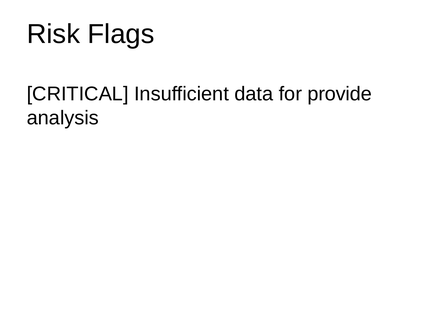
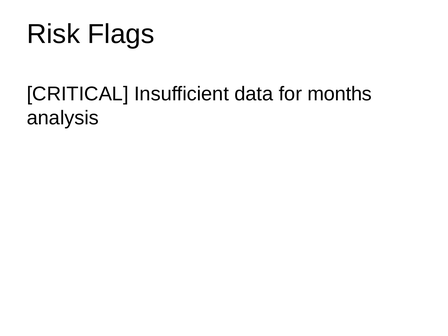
provide: provide -> months (340, 94)
